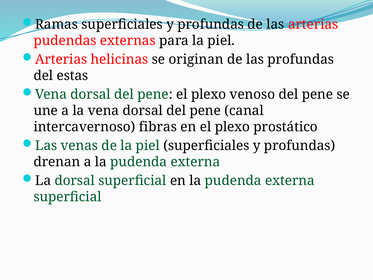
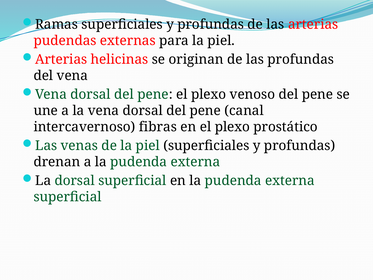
del estas: estas -> vena (72, 76)
